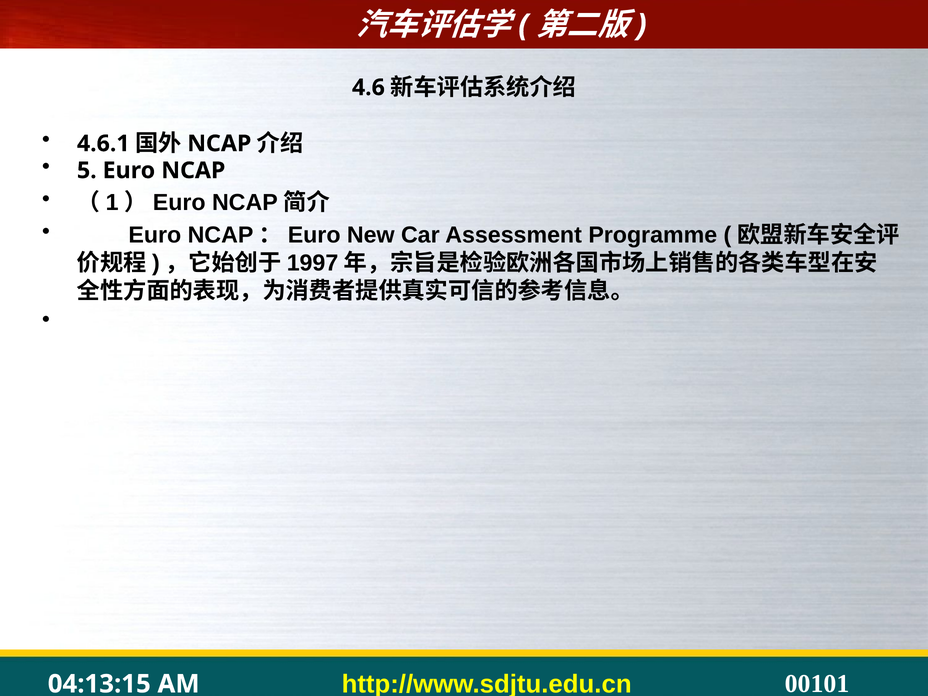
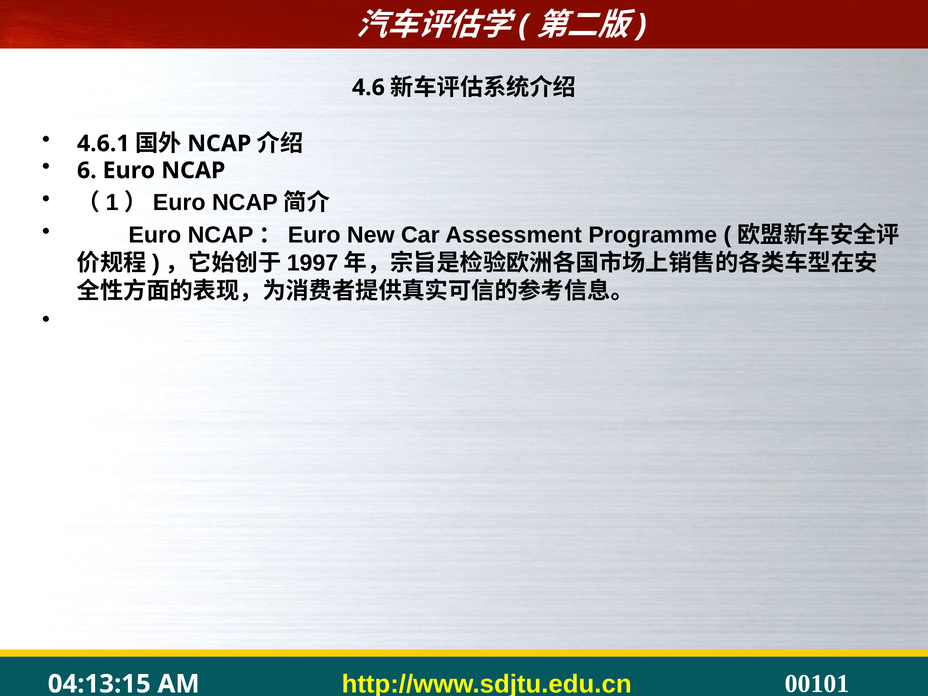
5: 5 -> 6 (87, 170)
